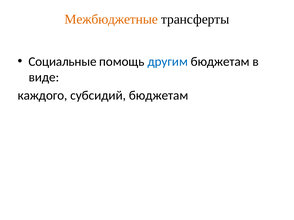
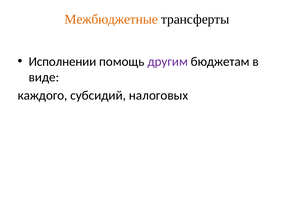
Социальные: Социальные -> Исполнении (62, 62)
другим colour: blue -> purple (168, 62)
субсидий бюджетам: бюджетам -> налоговых (159, 96)
